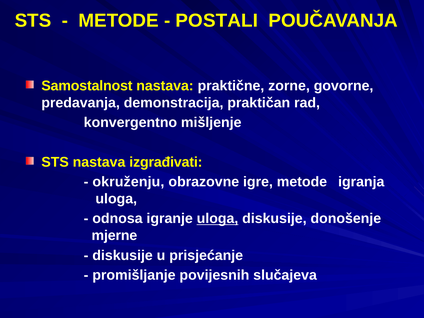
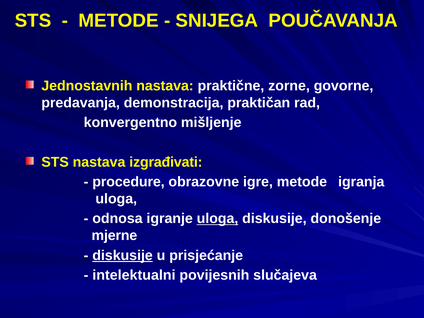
POSTALI: POSTALI -> SNIJEGA (217, 21)
Samostalnost: Samostalnost -> Jednostavnih (87, 86)
okruženju: okruženju -> procedure (129, 182)
diskusije underline: none -> present (123, 255)
promišljanje: promišljanje -> intelektualni (134, 275)
